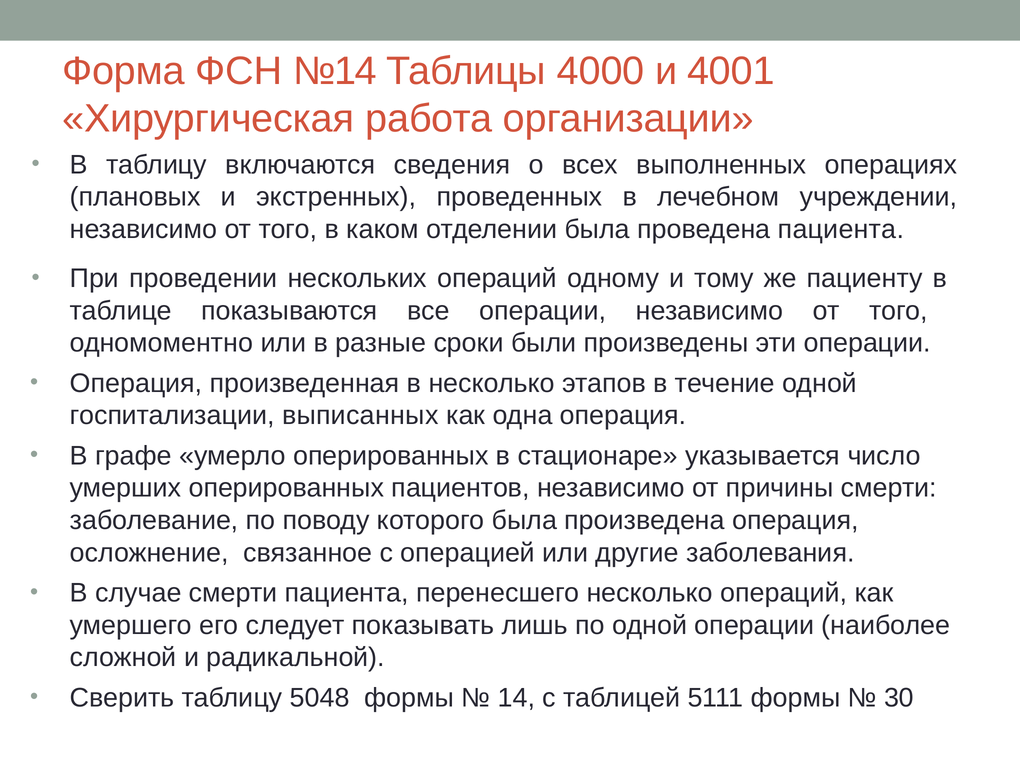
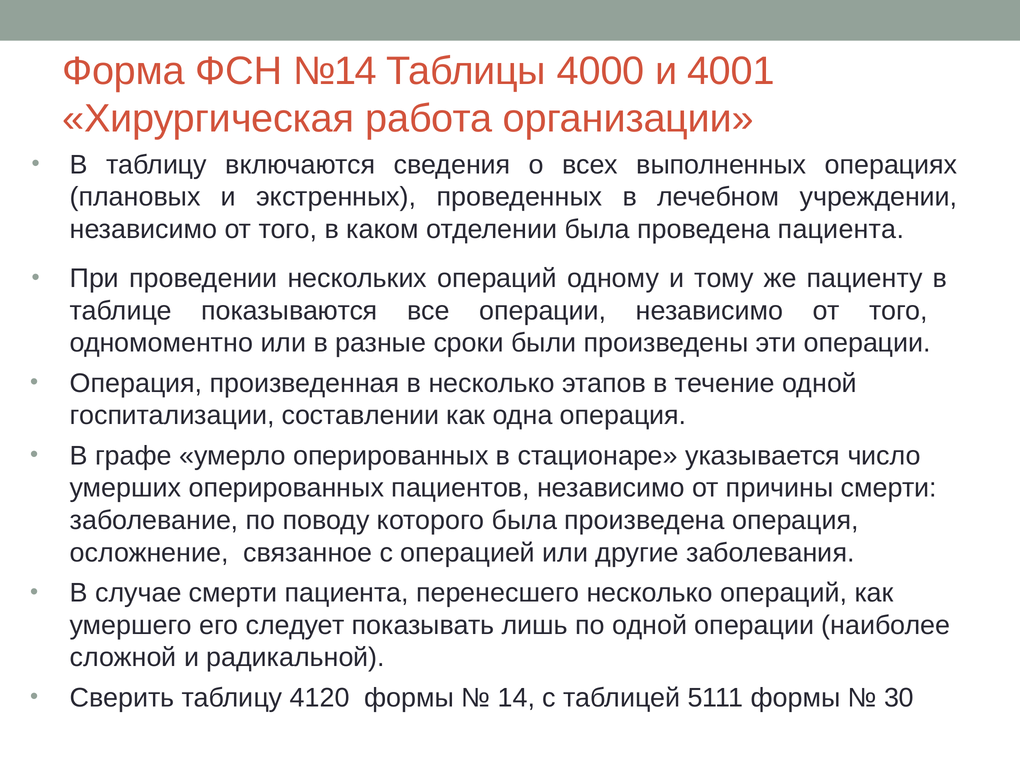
выписанных: выписанных -> составлении (360, 416)
5048: 5048 -> 4120 (320, 698)
